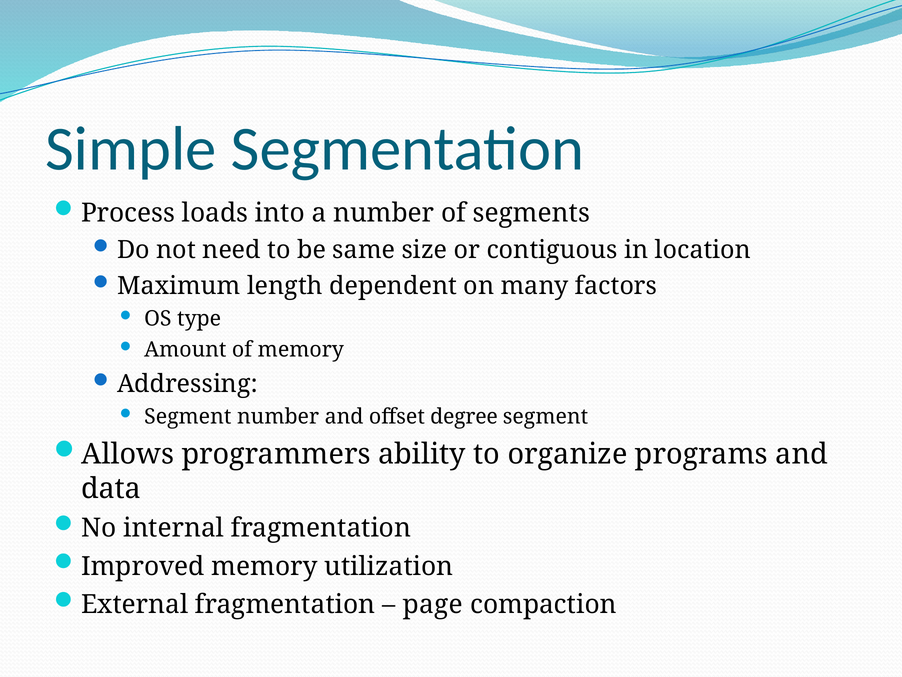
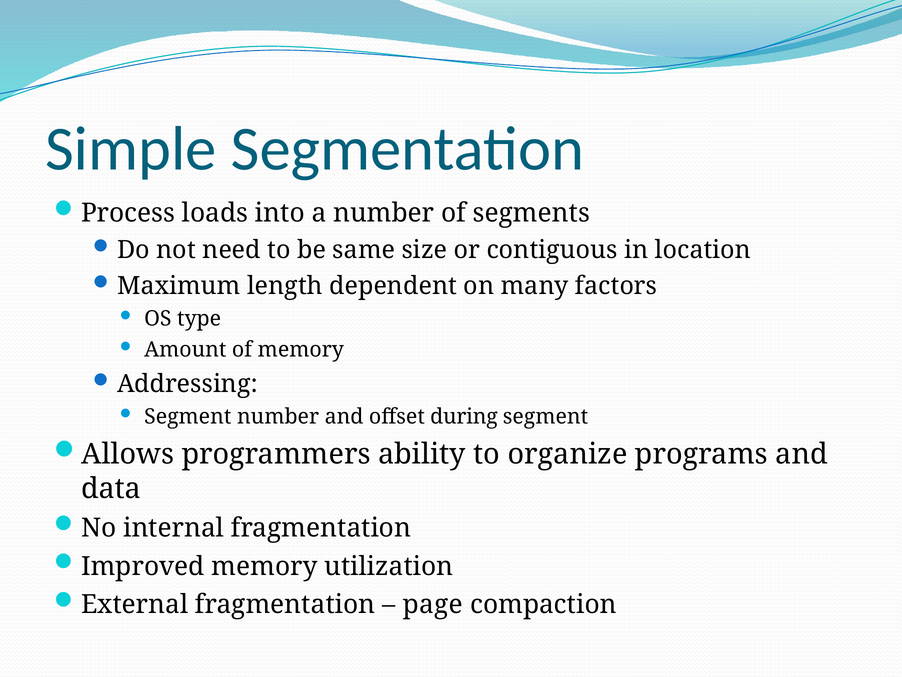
degree: degree -> during (464, 416)
